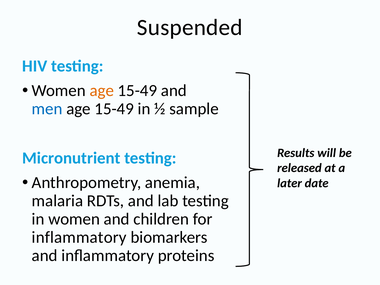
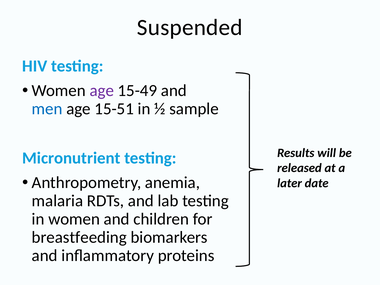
age colour: orange -> purple (102, 91)
15-49: 15-49 -> 15-51 (114, 109)
inflammatory: inflammatory -> breastfeeding (79, 237)
